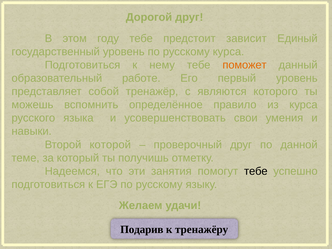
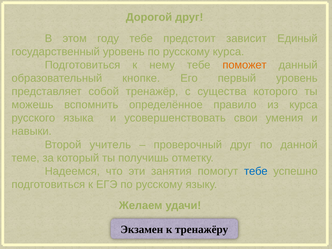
работе: работе -> кнопке (141, 78)
являются: являются -> существа (222, 91)
которой: которой -> учитель (110, 145)
тебе colour: black -> blue (256, 171)
Подарив: Подарив -> Экзамен (142, 229)
